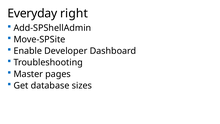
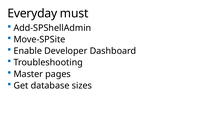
right: right -> must (74, 13)
